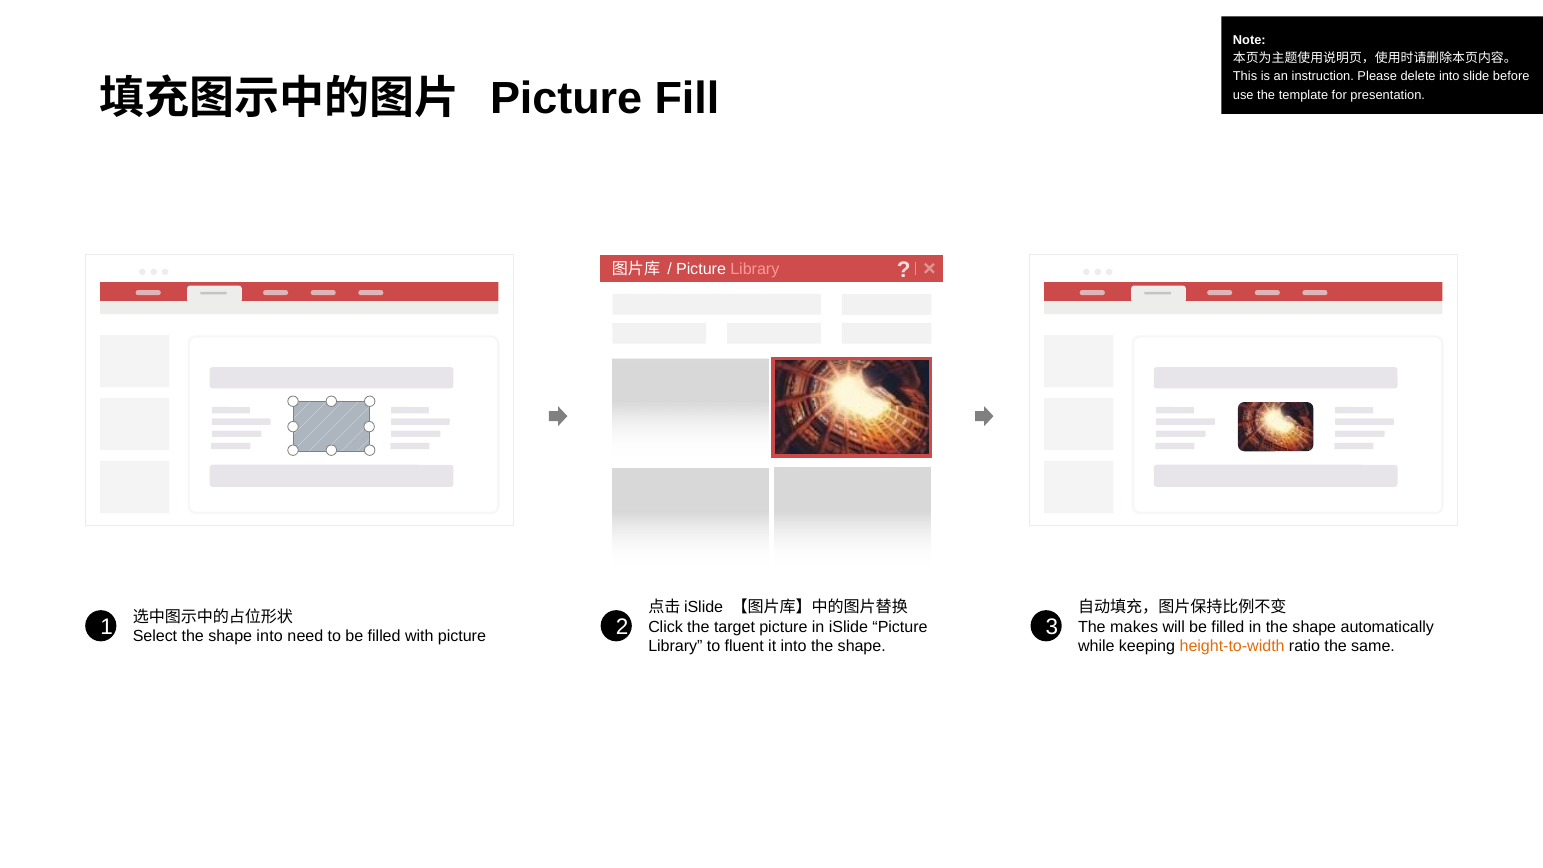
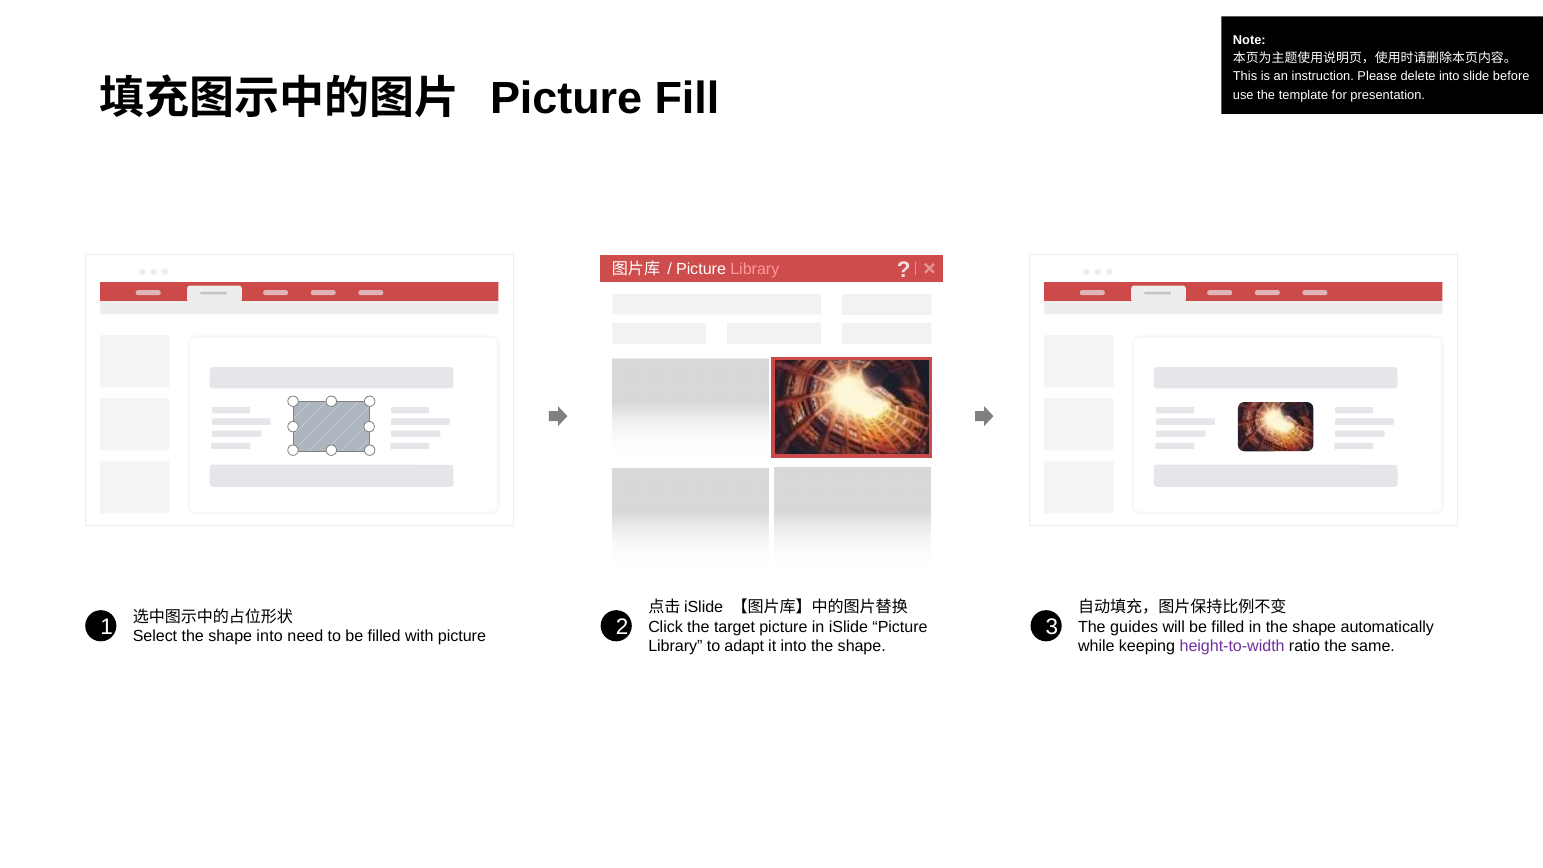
makes: makes -> guides (1134, 627)
fluent: fluent -> adapt (744, 646)
height-to-width colour: orange -> purple (1232, 646)
